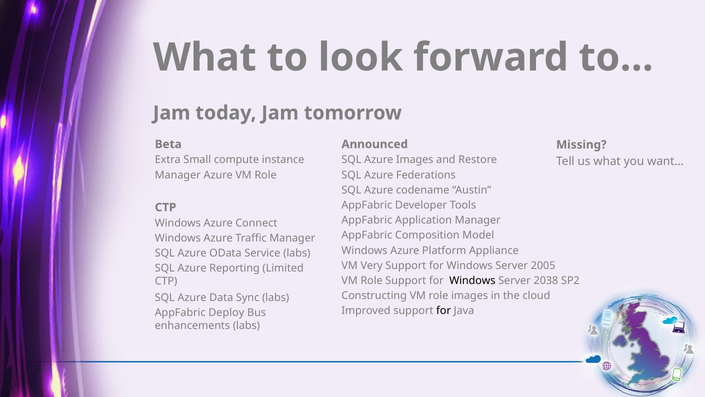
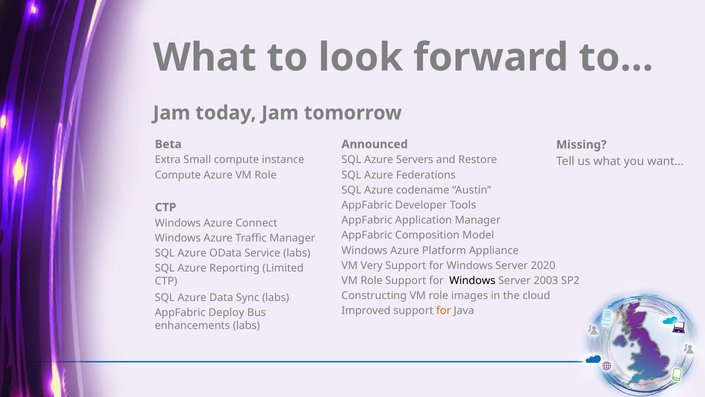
Azure Images: Images -> Servers (415, 160)
Manager: Manager -> Compute (178, 175)
2005: 2005 -> 2020 (543, 266)
2038: 2038 -> 2003 (546, 281)
for colour: black -> orange (444, 311)
